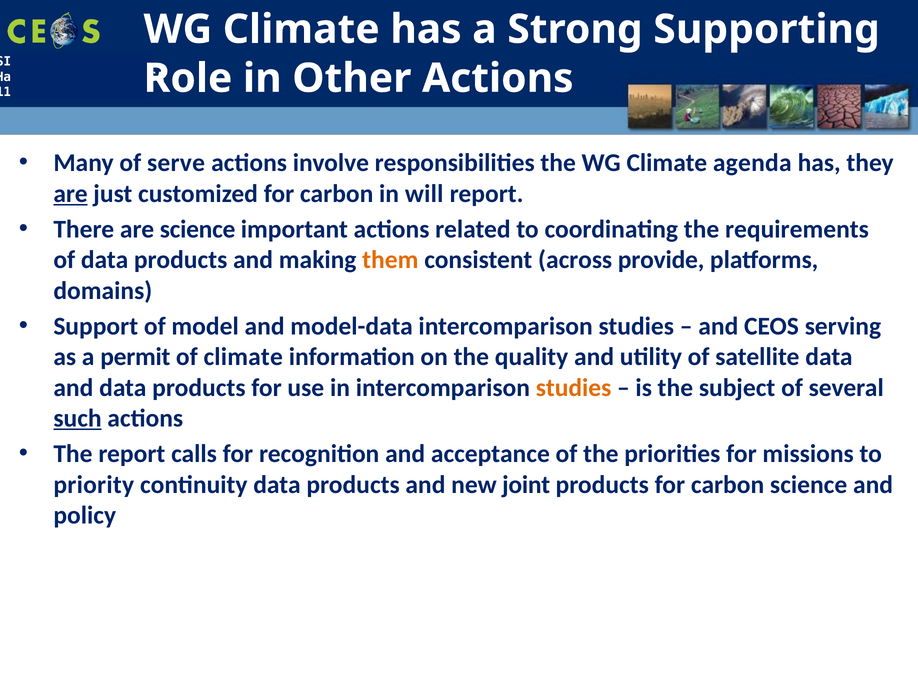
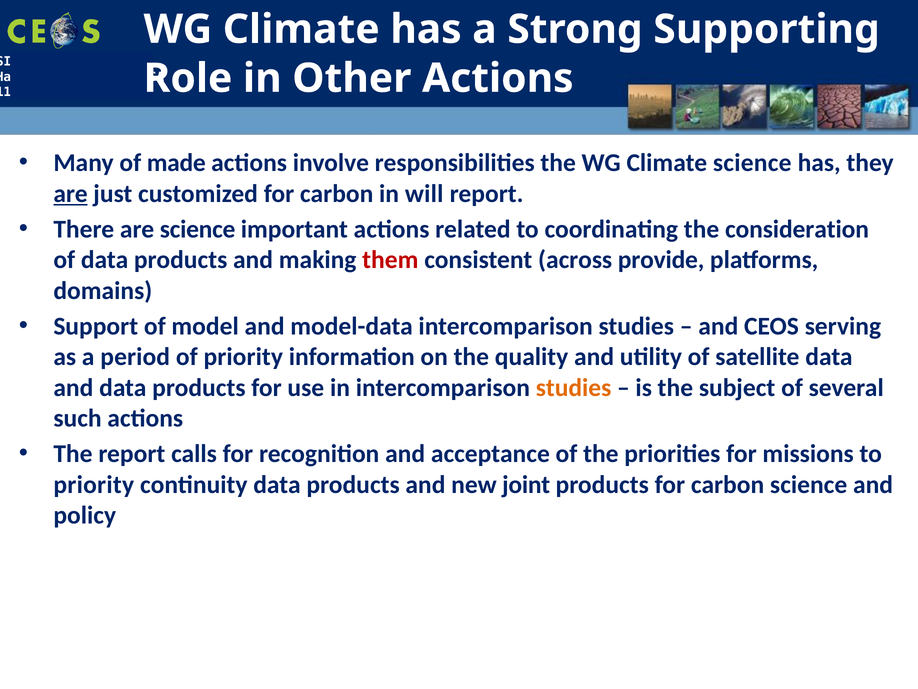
serve: serve -> made (176, 163)
Climate agenda: agenda -> science (752, 163)
requirements: requirements -> consideration (797, 229)
them colour: orange -> red (390, 260)
permit: permit -> period (135, 357)
of climate: climate -> priority (243, 357)
such underline: present -> none (78, 418)
